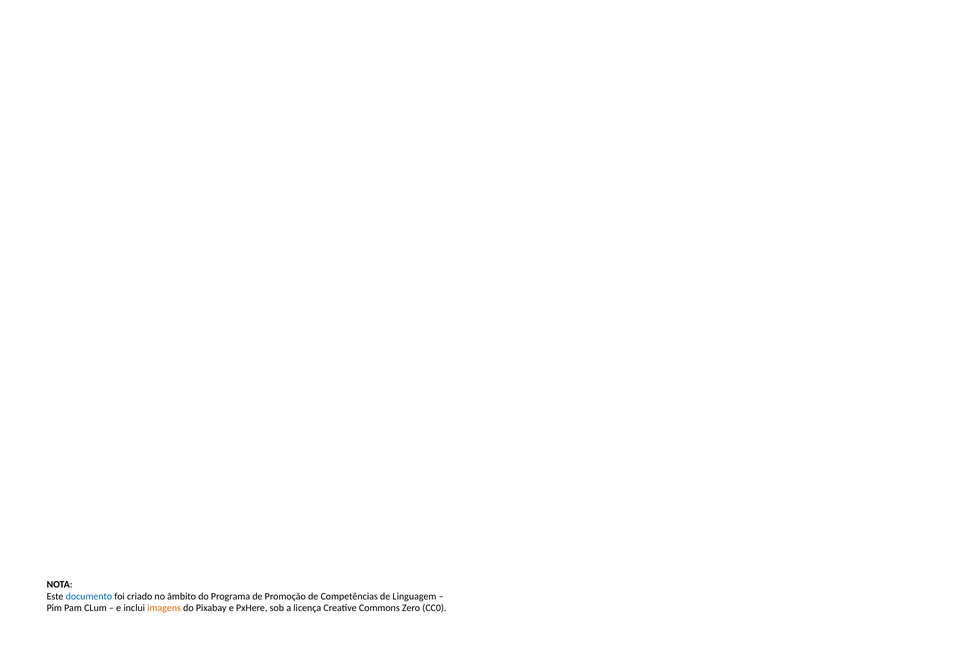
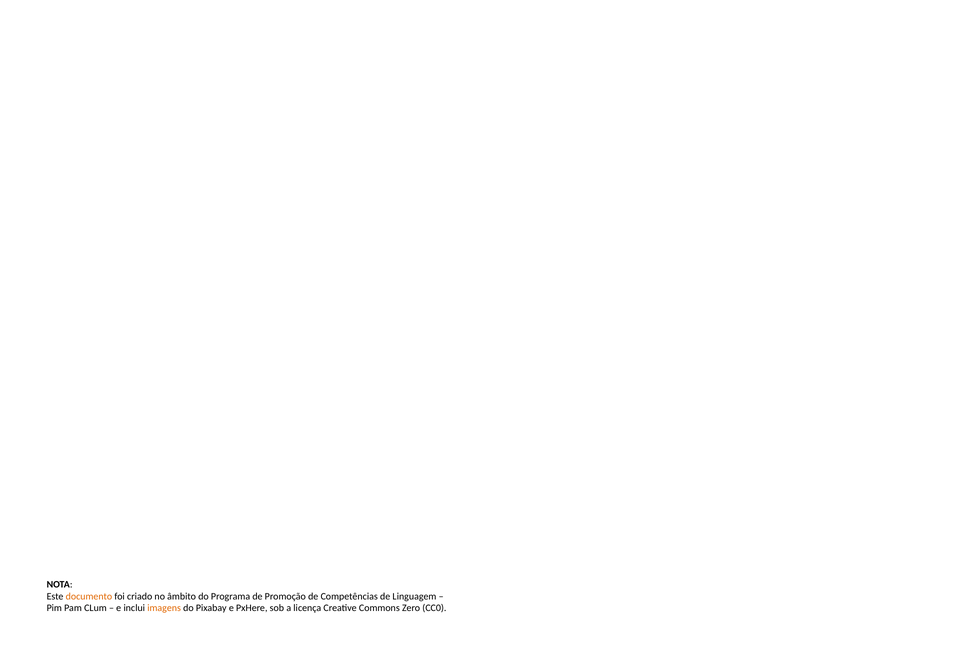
documento colour: blue -> orange (89, 596)
